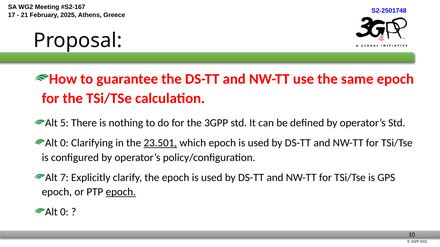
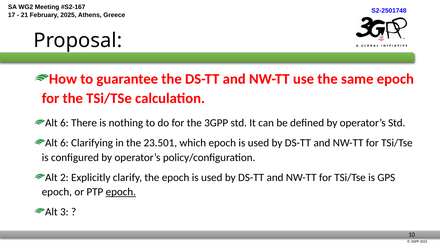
5: 5 -> 6 (64, 123)
0: 0 -> 6 (64, 143)
23.501 underline: present -> none (160, 143)
7: 7 -> 2 (64, 178)
0: 0 -> 3 (64, 212)
